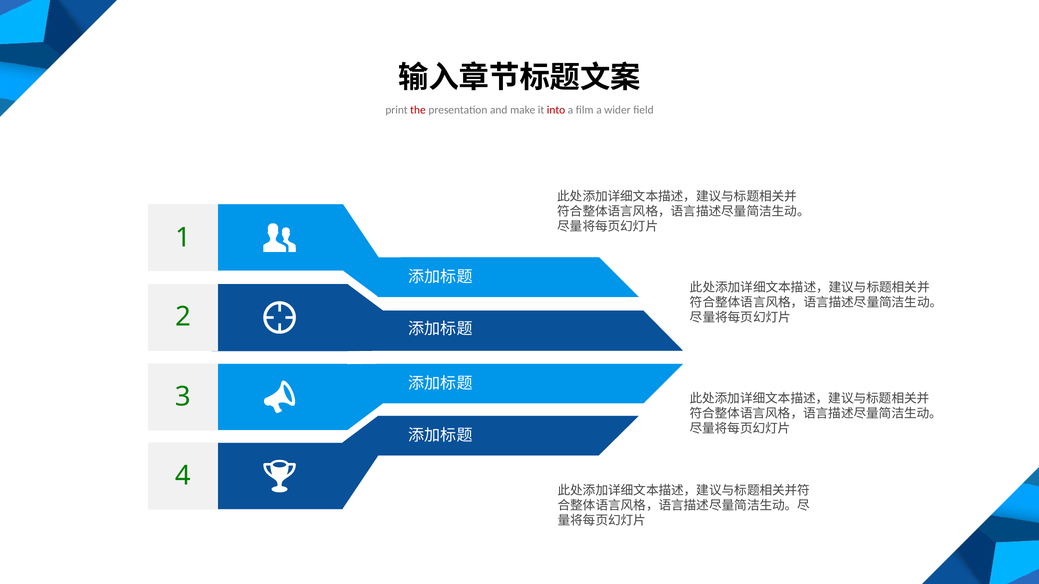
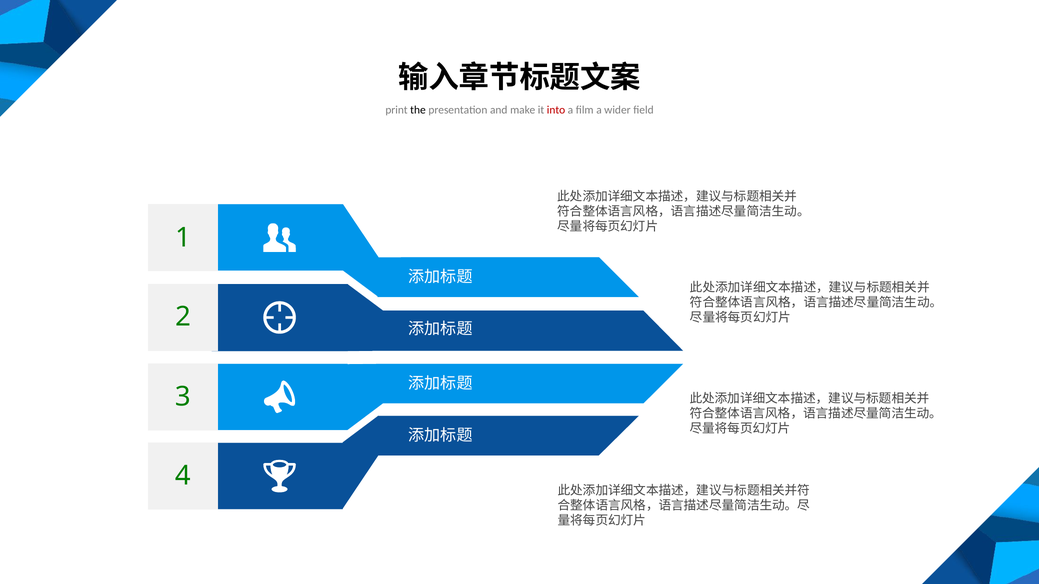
the colour: red -> black (418, 110)
